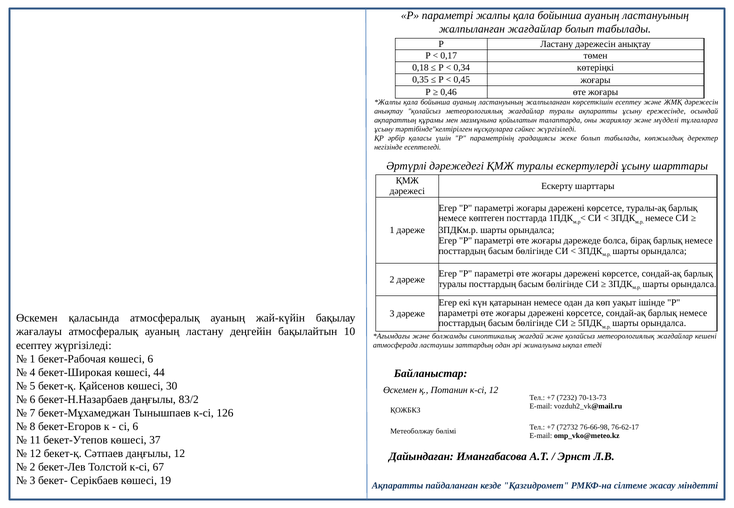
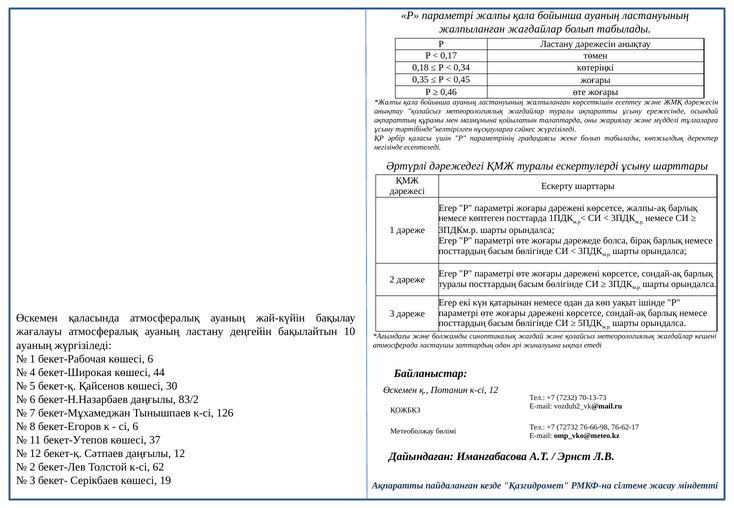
туралы-ақ: туралы-ақ -> жалпы-ақ (646, 208)
есептеу: есептеу -> ауаның (34, 345)
67: 67 -> 62 (158, 467)
